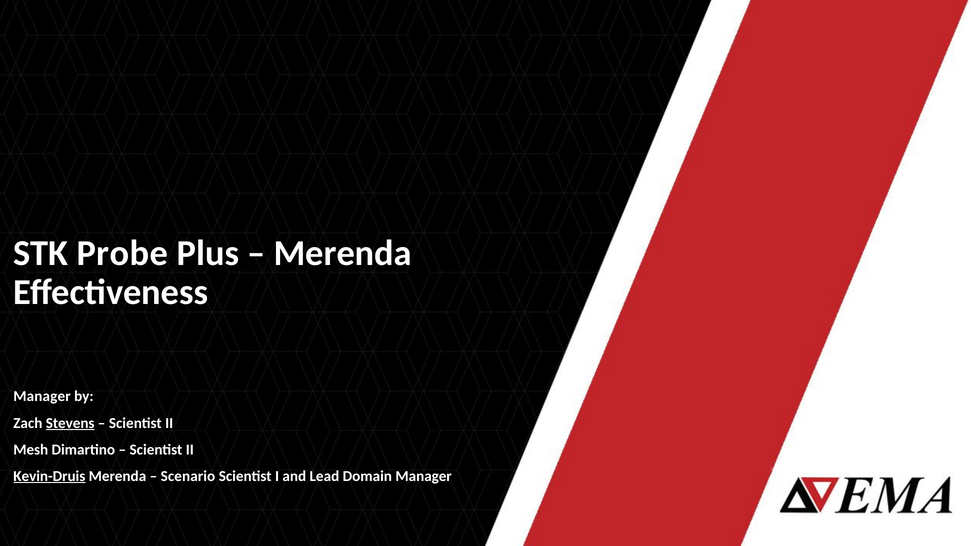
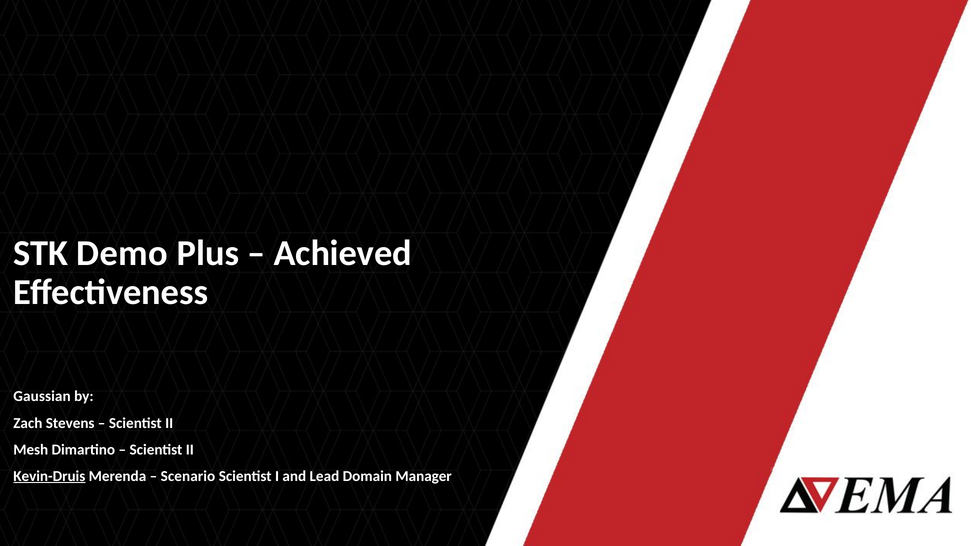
Probe: Probe -> Demo (122, 253)
Merenda: Merenda -> Achieved (343, 253)
Manager: Manager -> Gaussian (42, 397)
Stevens underline: present -> none (70, 423)
